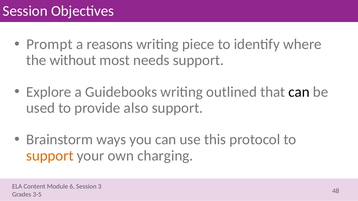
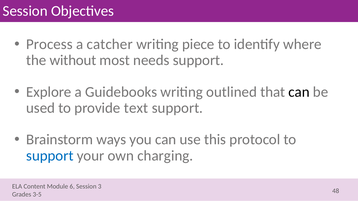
Prompt: Prompt -> Process (49, 44)
reasons: reasons -> catcher (110, 44)
also: also -> text (136, 108)
support colour: orange -> blue (50, 156)
